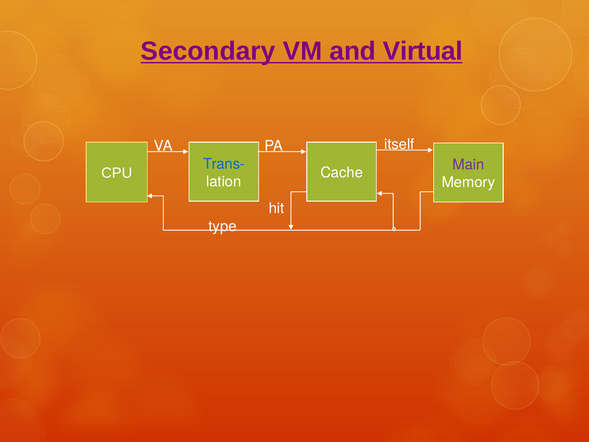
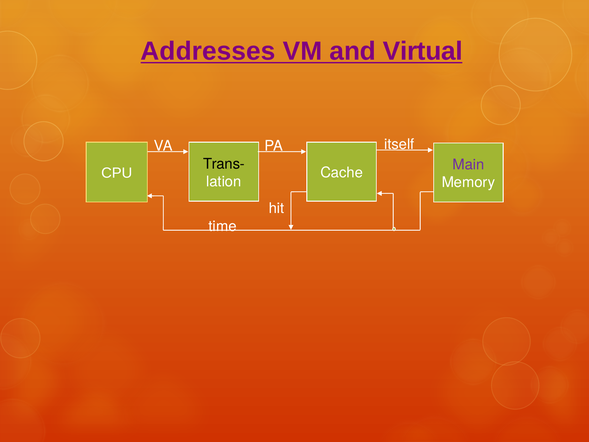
Secondary: Secondary -> Addresses (208, 51)
Trans- colour: blue -> black (224, 164)
type: type -> time (223, 226)
